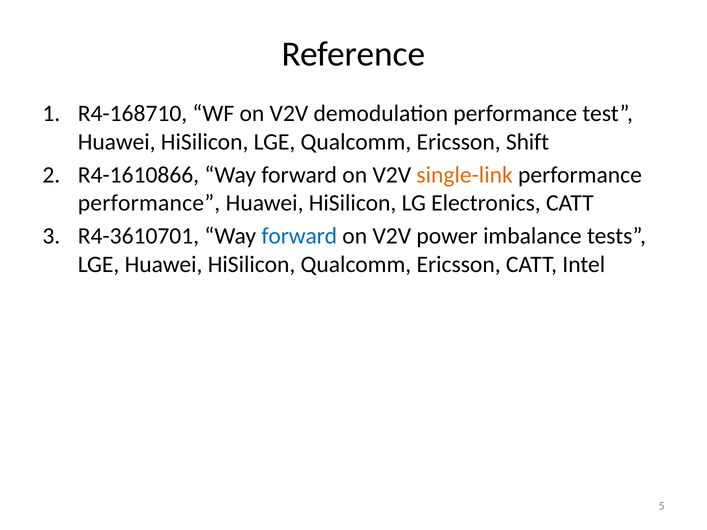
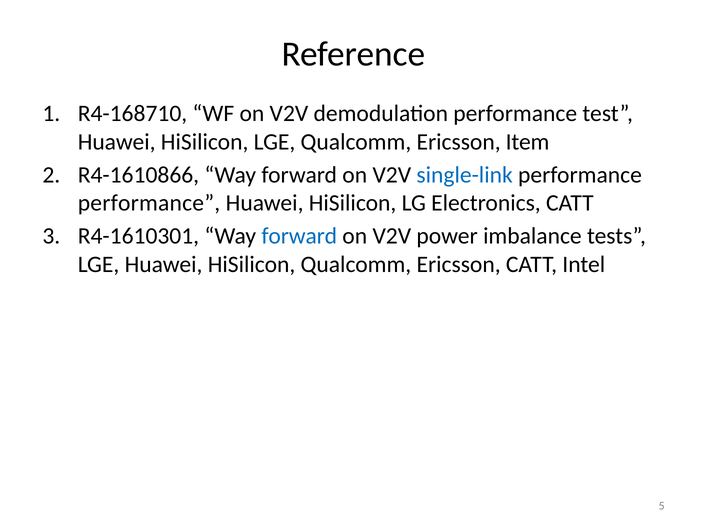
Shift: Shift -> Item (528, 142)
single-link colour: orange -> blue (465, 175)
R4-3610701: R4-3610701 -> R4-1610301 (138, 236)
